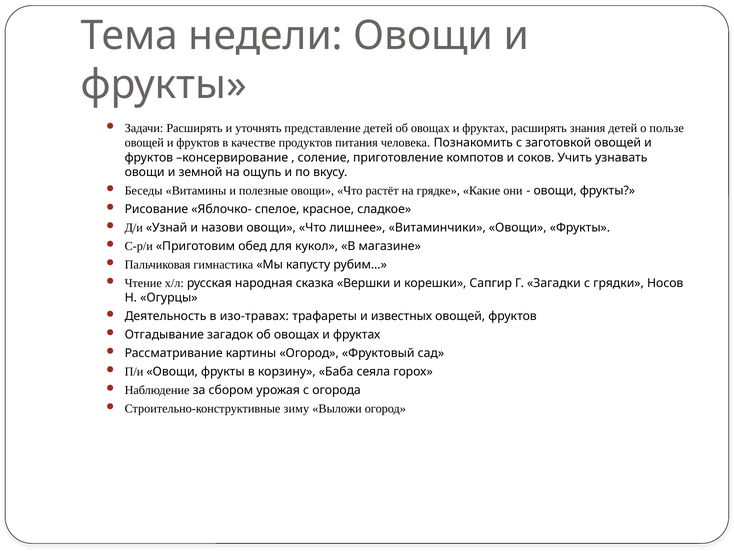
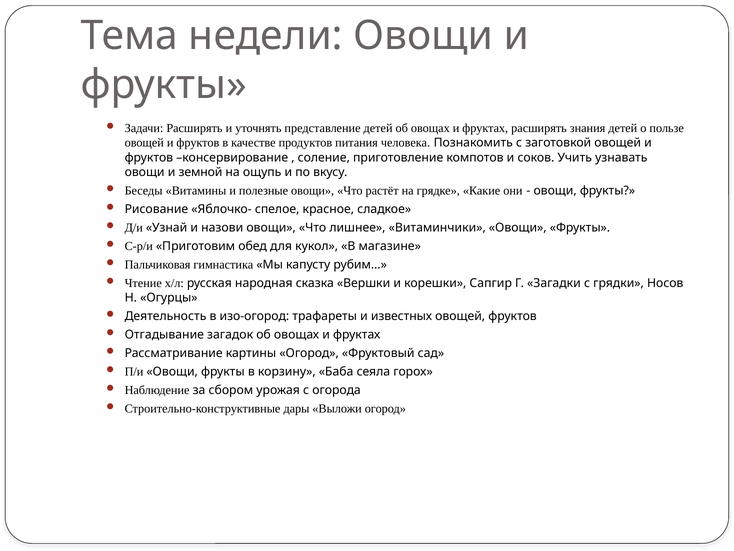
изо-травах: изо-травах -> изо-огород (254, 316)
зиму: зиму -> дары (296, 408)
